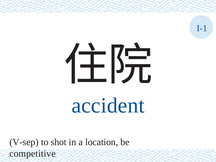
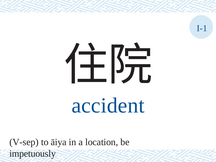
shot: shot -> āiya (59, 142)
competitive: competitive -> impetuously (33, 154)
